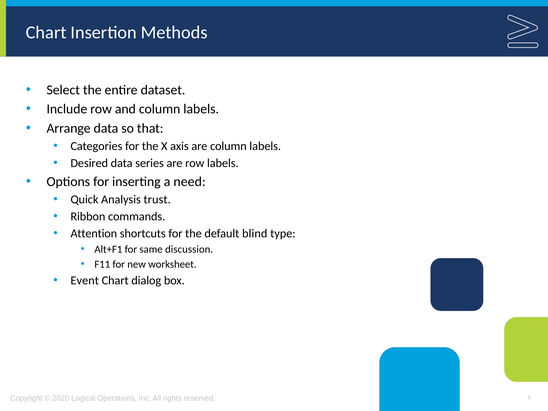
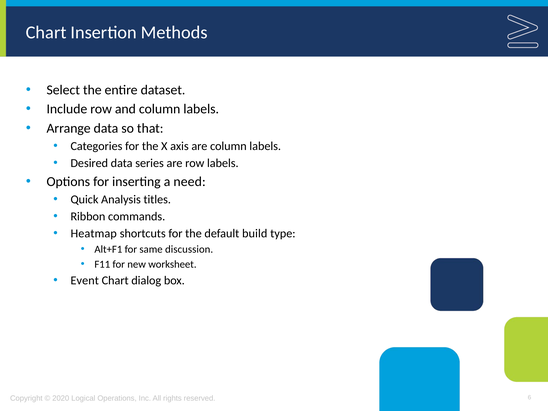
trust: trust -> titles (157, 199)
Attention: Attention -> Heatmap (94, 234)
blind: blind -> build (255, 234)
